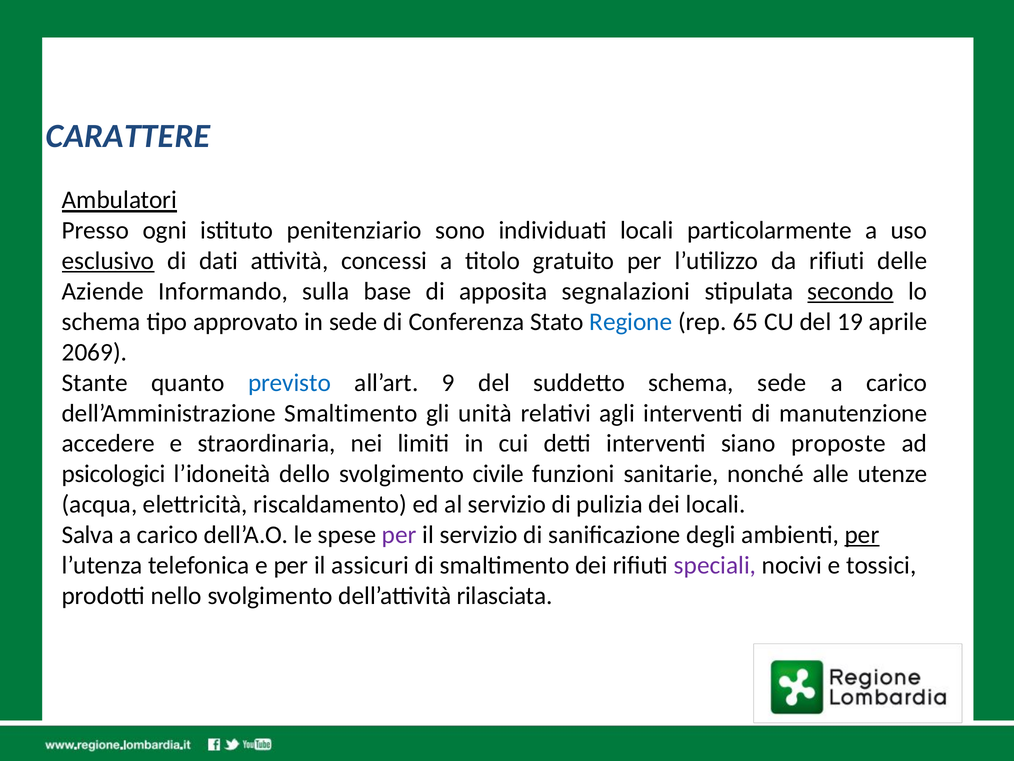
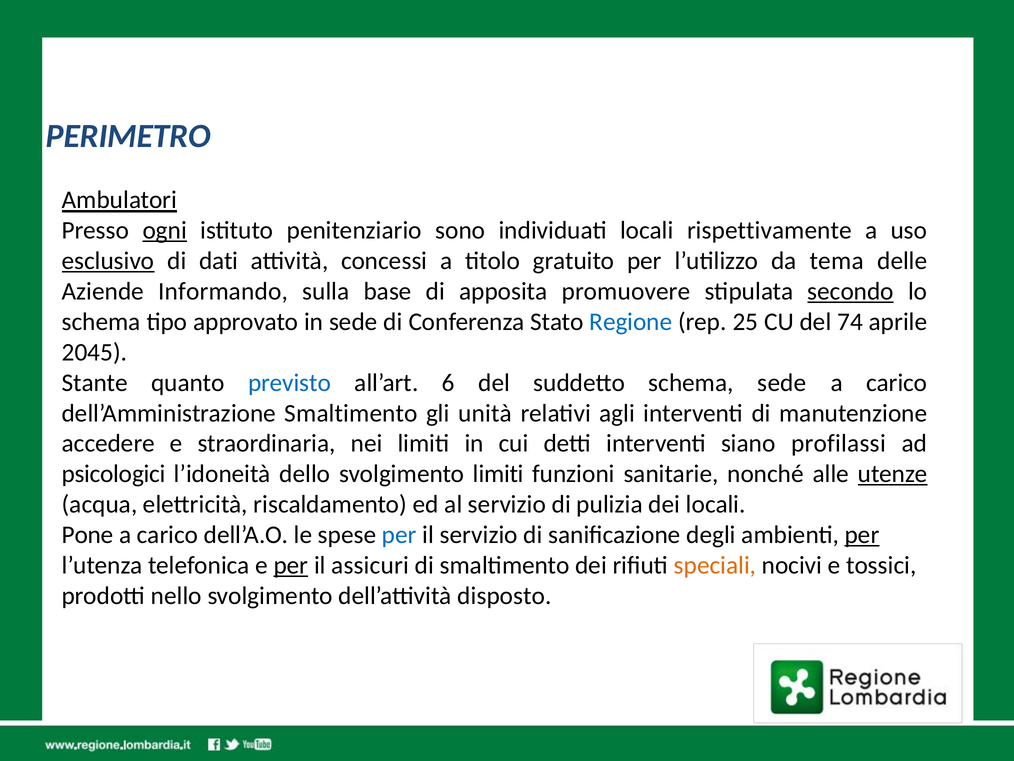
CARATTERE: CARATTERE -> PERIMETRO (128, 136)
ogni underline: none -> present (165, 230)
particolarmente: particolarmente -> rispettivamente (769, 230)
da rifiuti: rifiuti -> tema (837, 261)
segnalazioni: segnalazioni -> promuovere (626, 291)
65: 65 -> 25 (745, 322)
19: 19 -> 74 (850, 322)
2069: 2069 -> 2045 (94, 352)
9: 9 -> 6 (448, 382)
proposte: proposte -> profilassi (838, 443)
svolgimento civile: civile -> limiti (498, 474)
utenze underline: none -> present (893, 474)
Salva: Salva -> Pone (88, 535)
per colour: purple -> blue (399, 535)
per underline: none -> present (291, 565)
speciali colour: purple -> orange (715, 565)
rilasciata: rilasciata -> disposto (504, 595)
